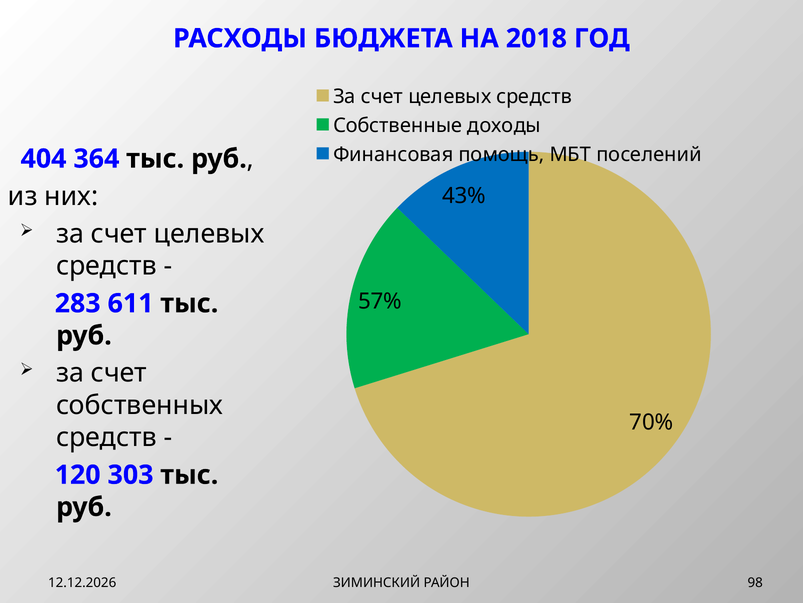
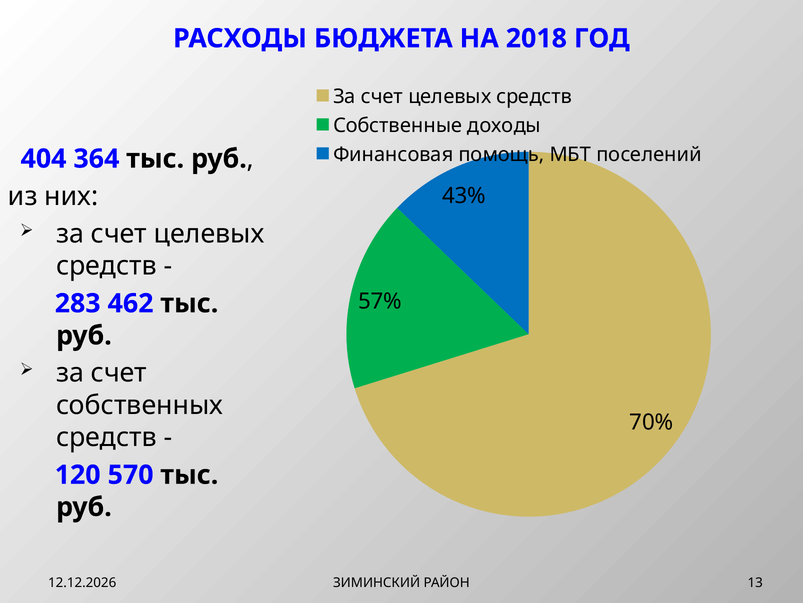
611: 611 -> 462 (131, 303)
303: 303 -> 570 (131, 474)
98: 98 -> 13 (755, 582)
